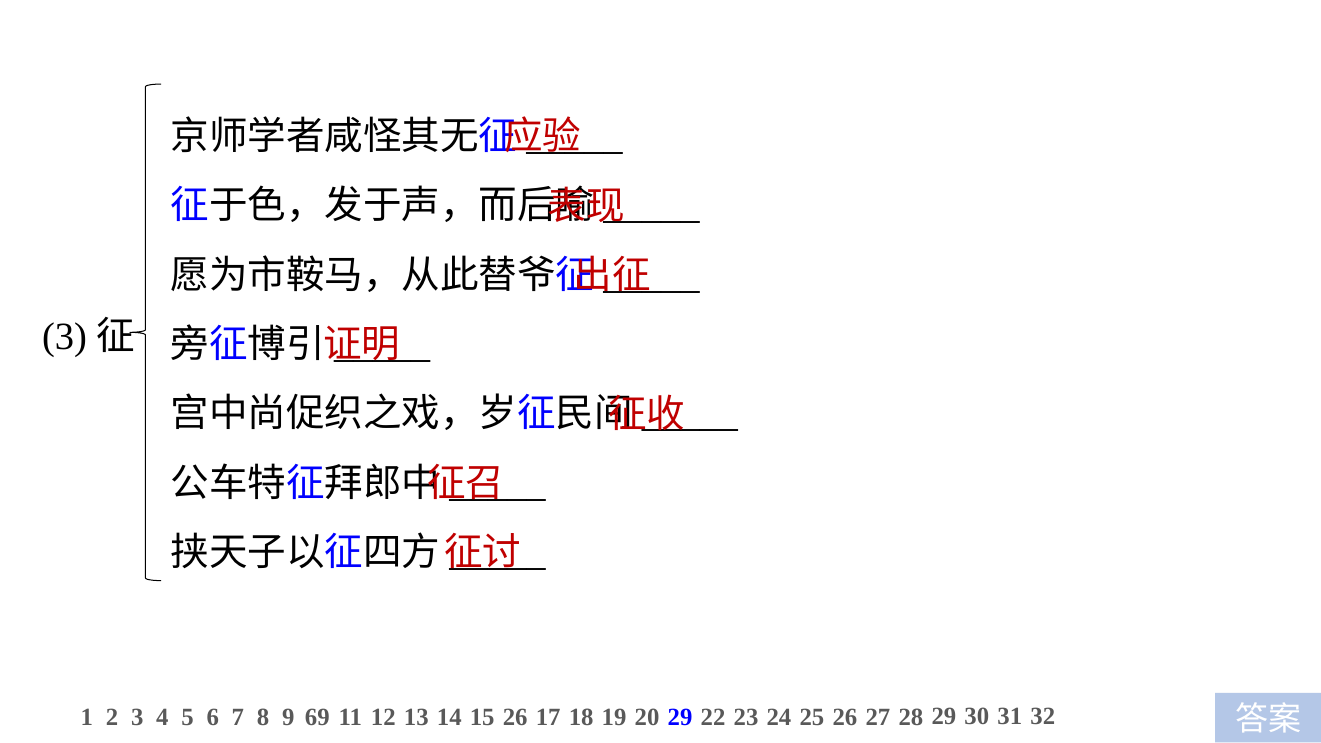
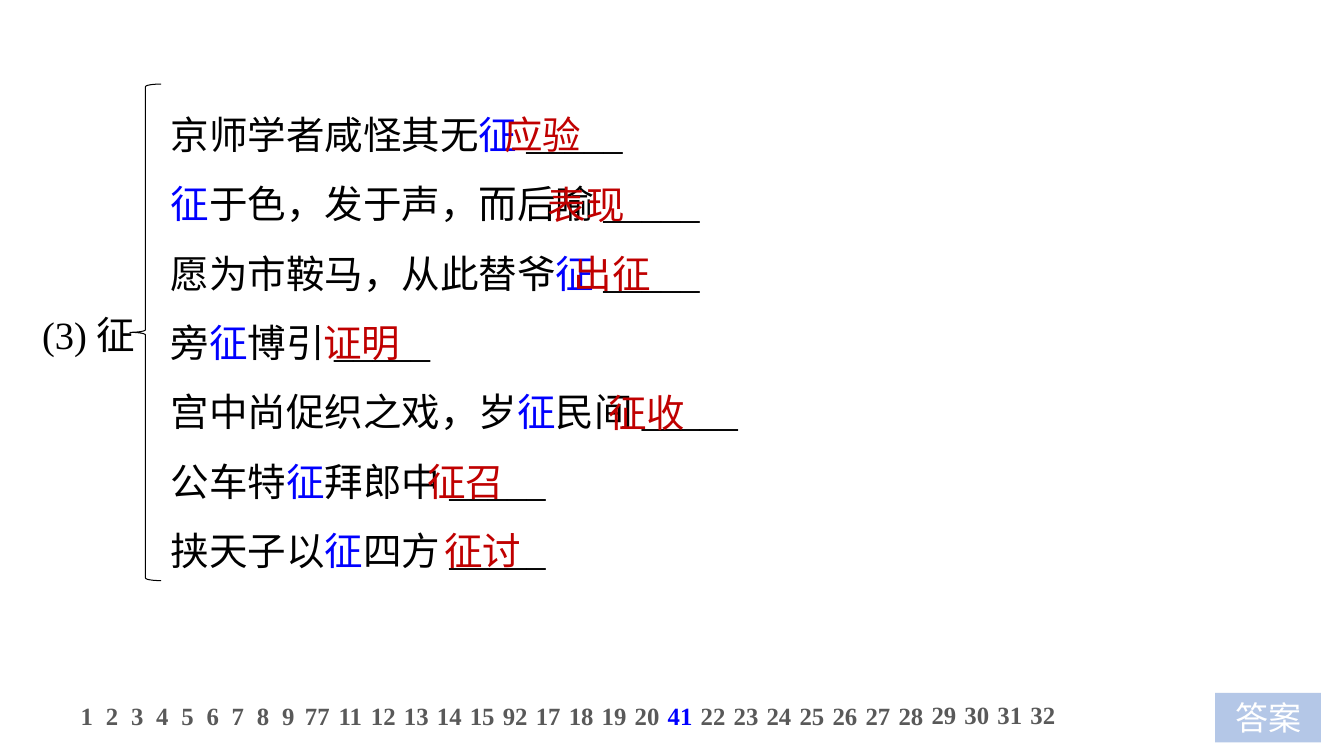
69: 69 -> 77 (317, 718)
15 26: 26 -> 92 (515, 718)
20 29: 29 -> 41 (680, 718)
